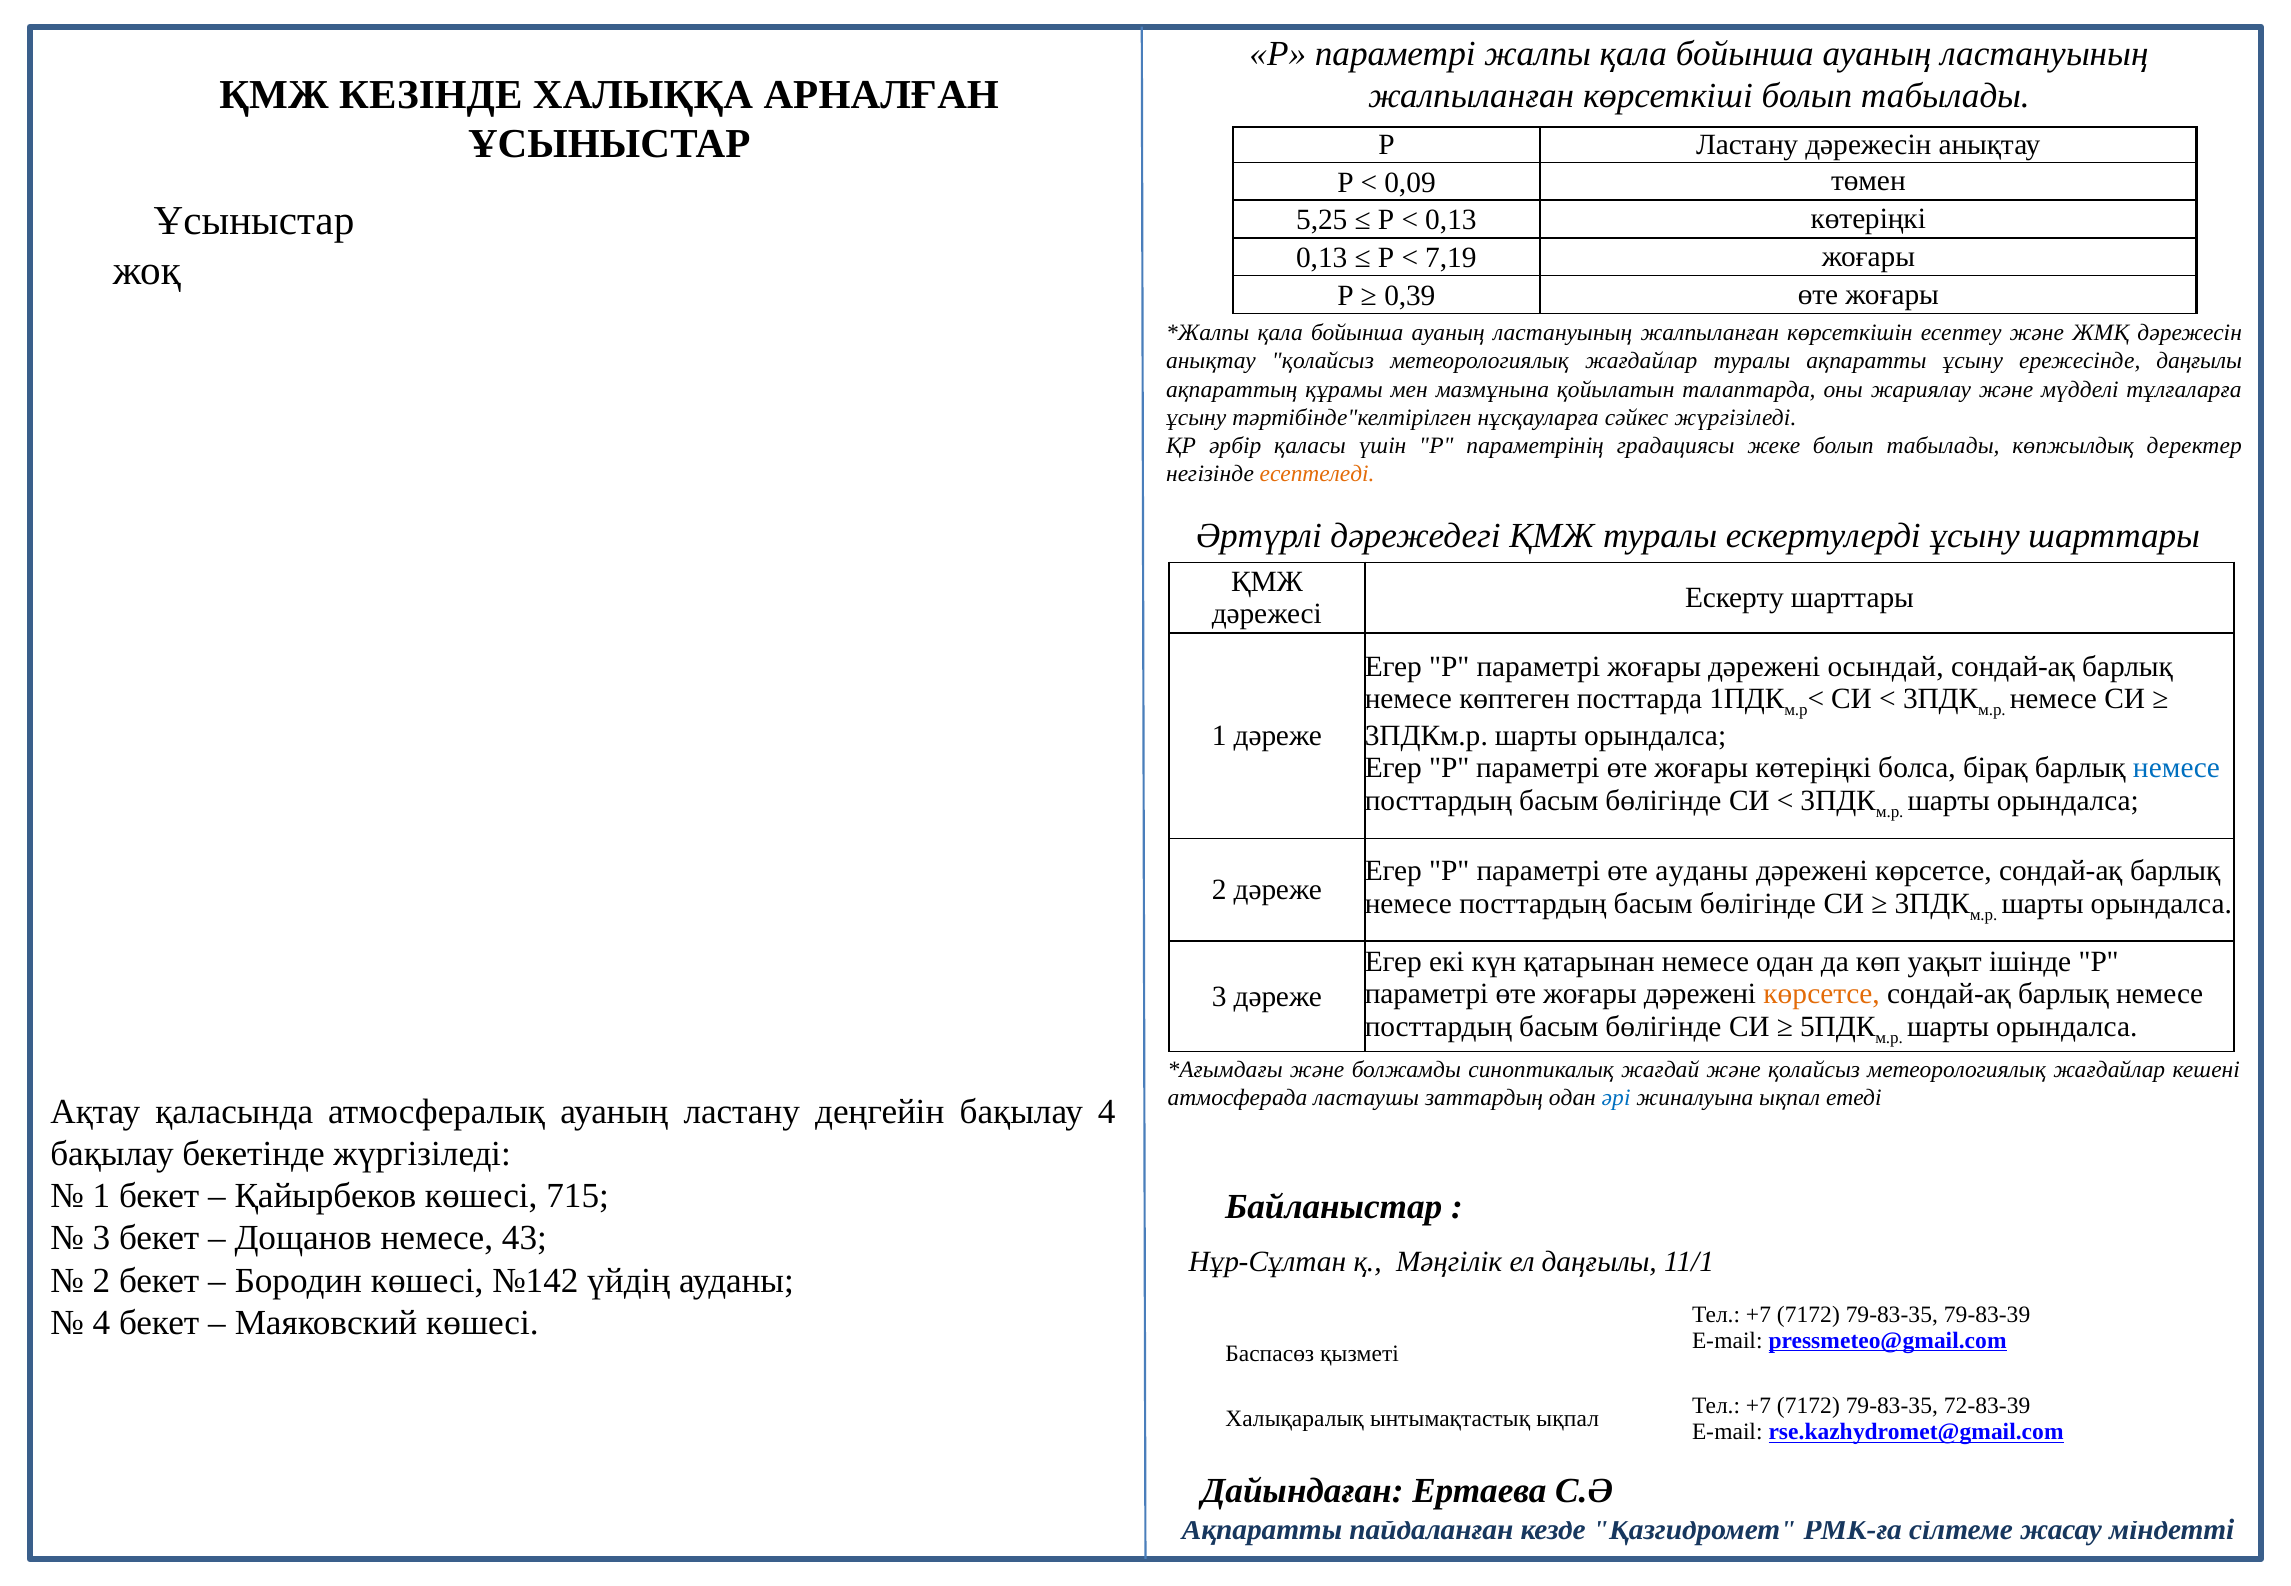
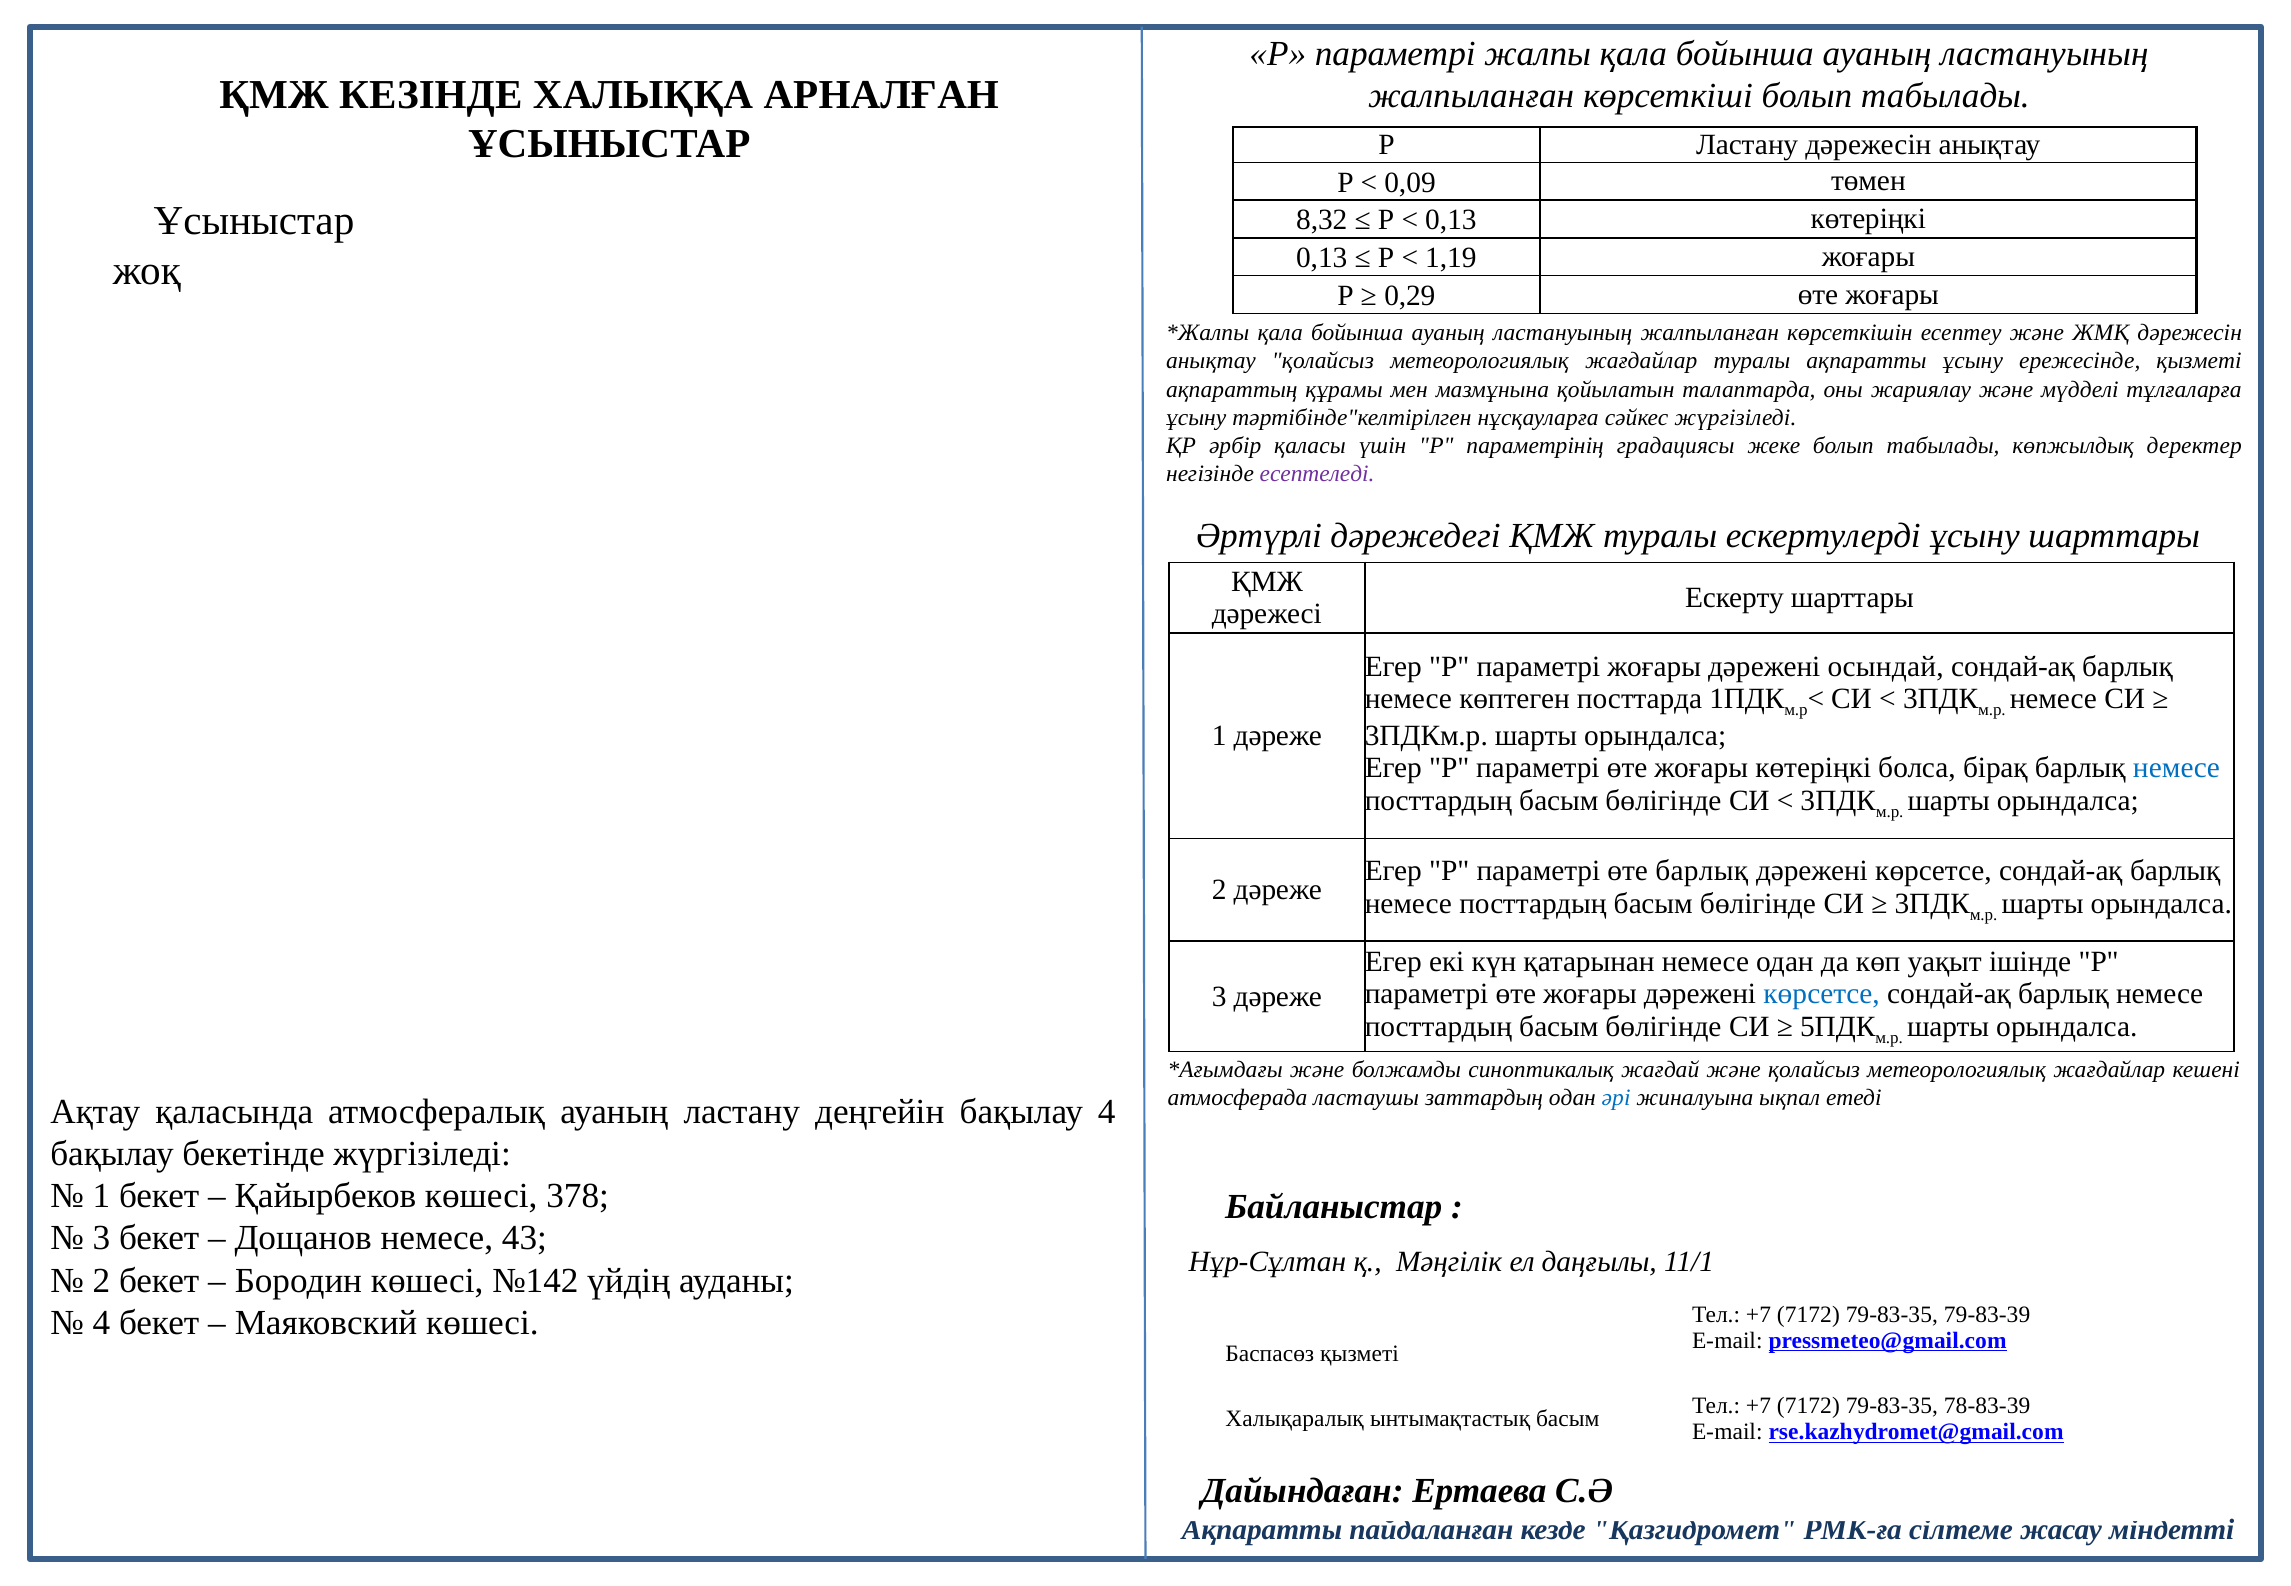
5,25: 5,25 -> 8,32 (1322, 220)
7,19: 7,19 -> 1,19 (1451, 258)
0,39: 0,39 -> 0,29 (1410, 296)
ережесінде даңғылы: даңғылы -> қызметі (2199, 361)
есептеледі colour: orange -> purple (1317, 474)
өте ауданы: ауданы -> барлық (1702, 871)
көрсетсе colour: orange -> blue (1822, 994)
715: 715 -> 378 (578, 1196)
72-83-39: 72-83-39 -> 78-83-39 (1987, 1406)
ынтымақтастық ықпал: ықпал -> басым (1568, 1419)
